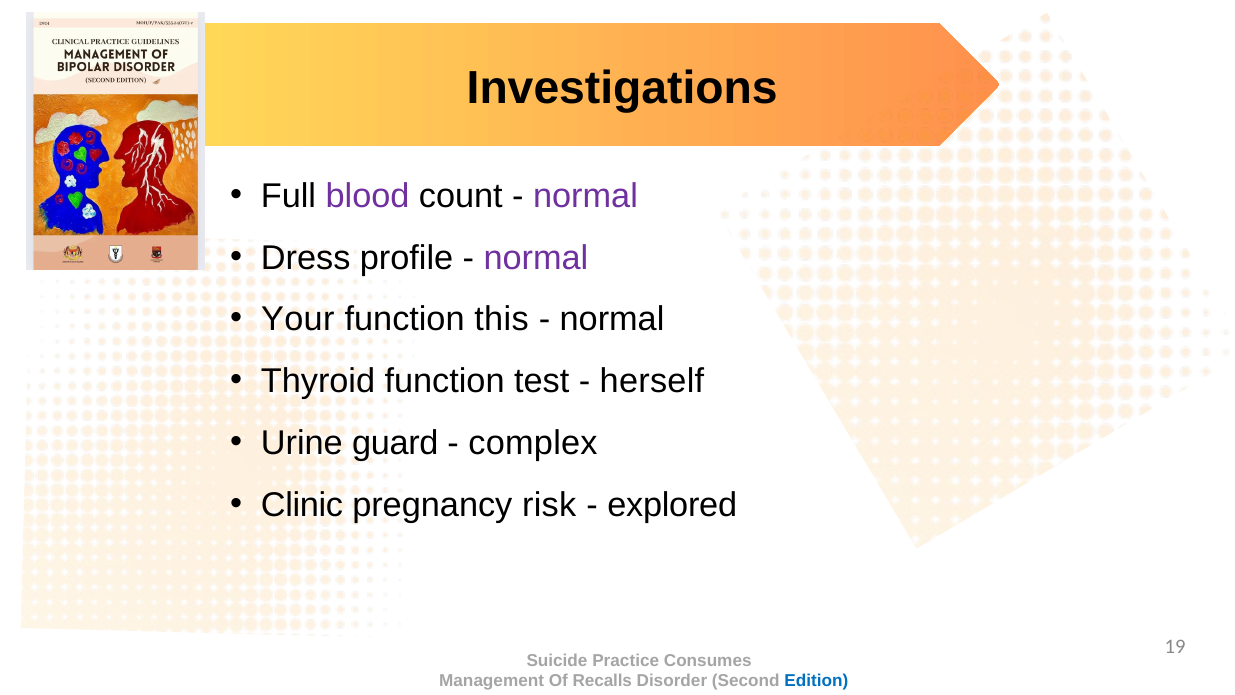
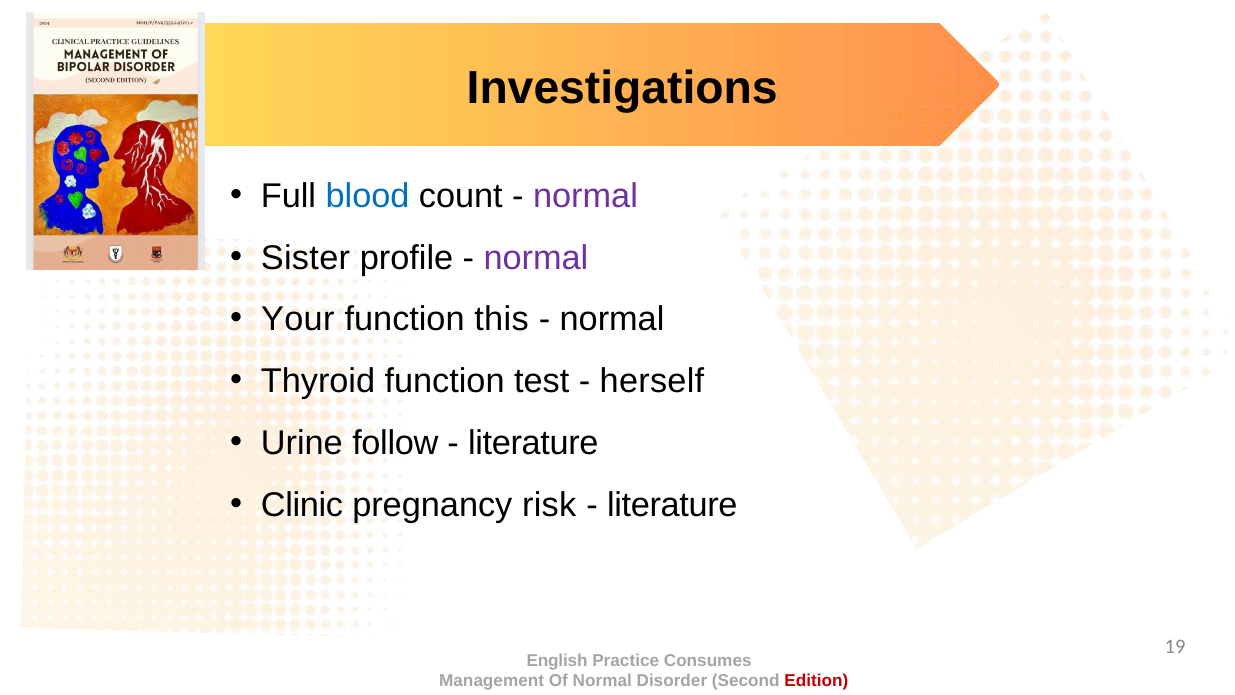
blood colour: purple -> blue (368, 196)
Dress: Dress -> Sister (305, 258)
guard: guard -> follow (395, 443)
complex: complex -> literature (533, 443)
explored: explored -> literature (672, 505)
Suicide: Suicide -> English (557, 660)
Of Recalls: Recalls -> Normal (602, 681)
Edition colour: blue -> red (816, 681)
